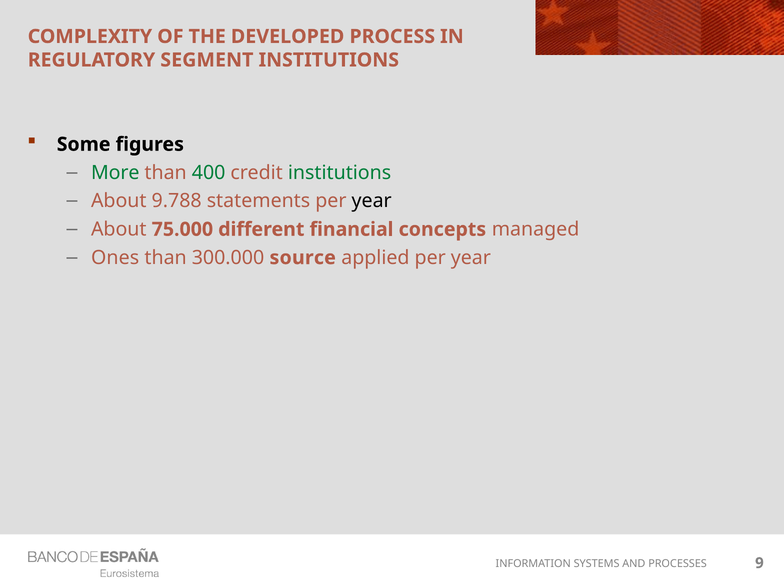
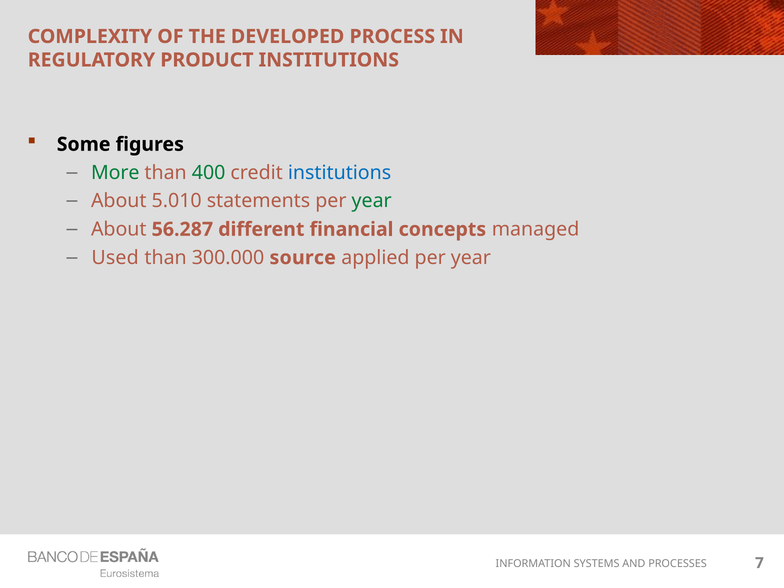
SEGMENT: SEGMENT -> PRODUCT (207, 60)
institutions colour: green -> blue (340, 173)
9.788: 9.788 -> 5.010 (177, 201)
year colour: black -> green (372, 201)
75.000: 75.000 -> 56.287 (182, 229)
Ones: Ones -> Used (115, 258)
9: 9 -> 7 (759, 563)
